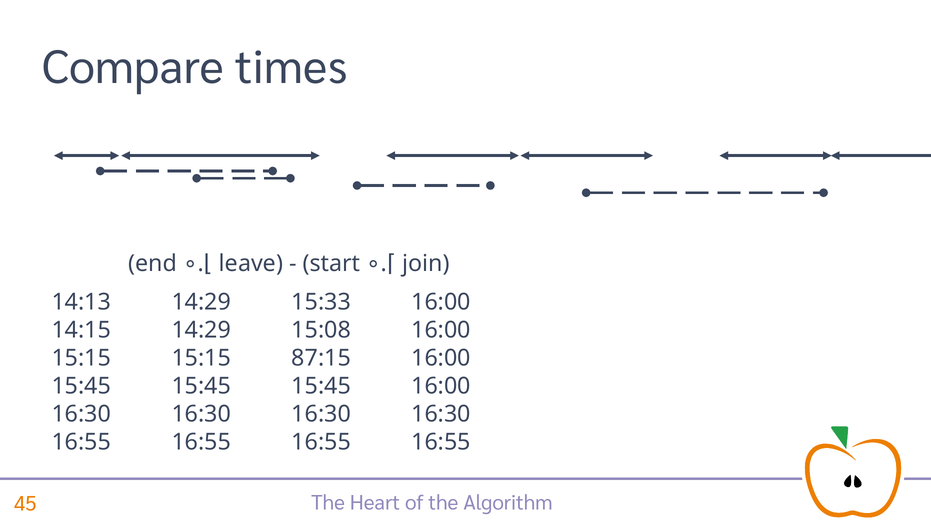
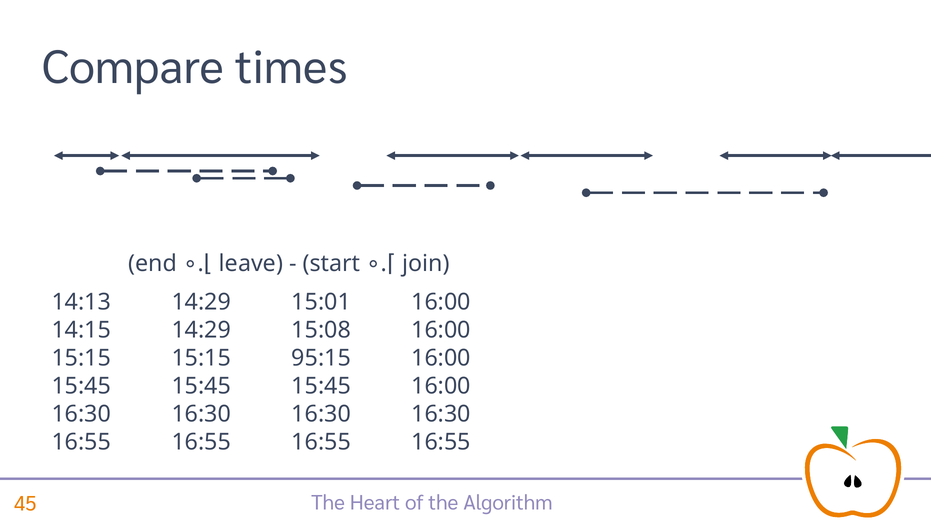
15:33: 15:33 -> 15:01 (321, 302)
87:15: 87:15 -> 95:15 (321, 358)
